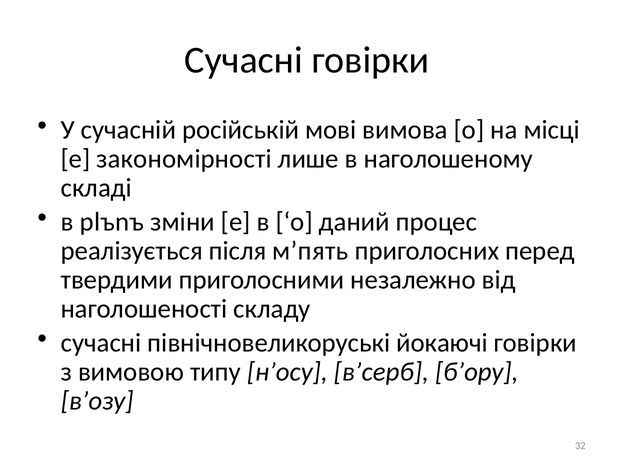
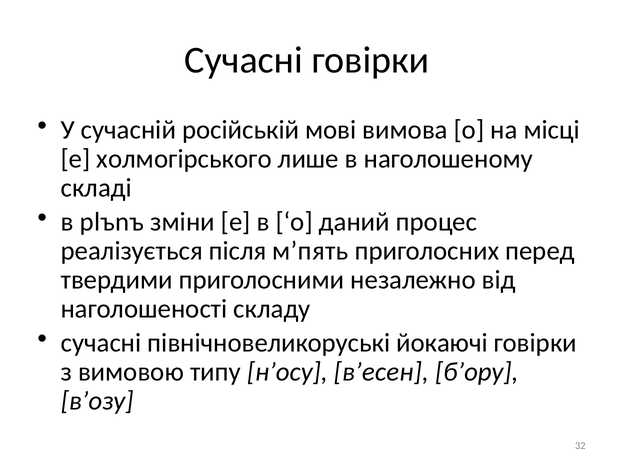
закономірності: закономірності -> холмогірського (184, 159)
в’серб: в’серб -> в’есен (381, 372)
